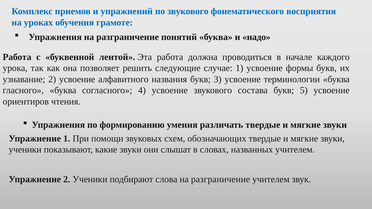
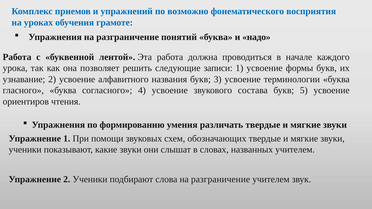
по звукового: звукового -> возможно (188, 11)
случае: случае -> записи (218, 68)
